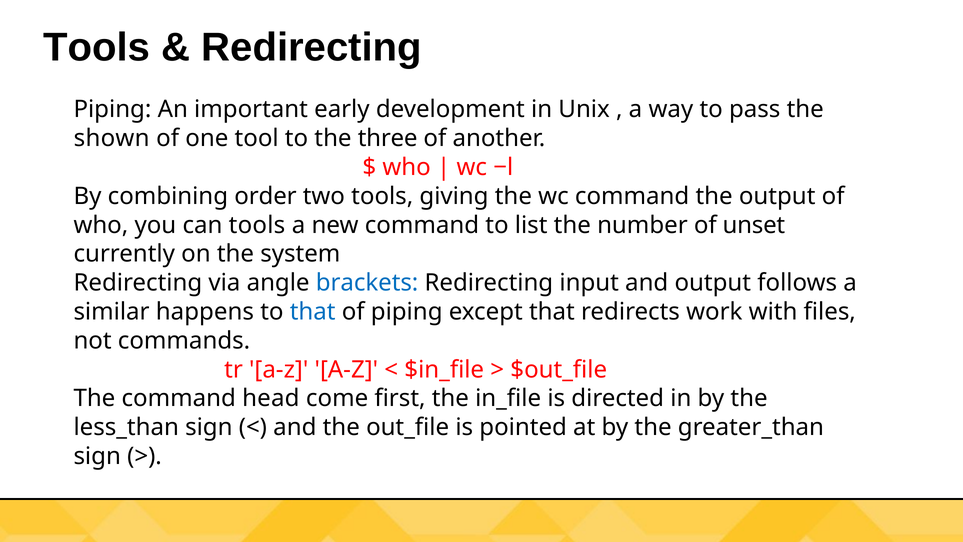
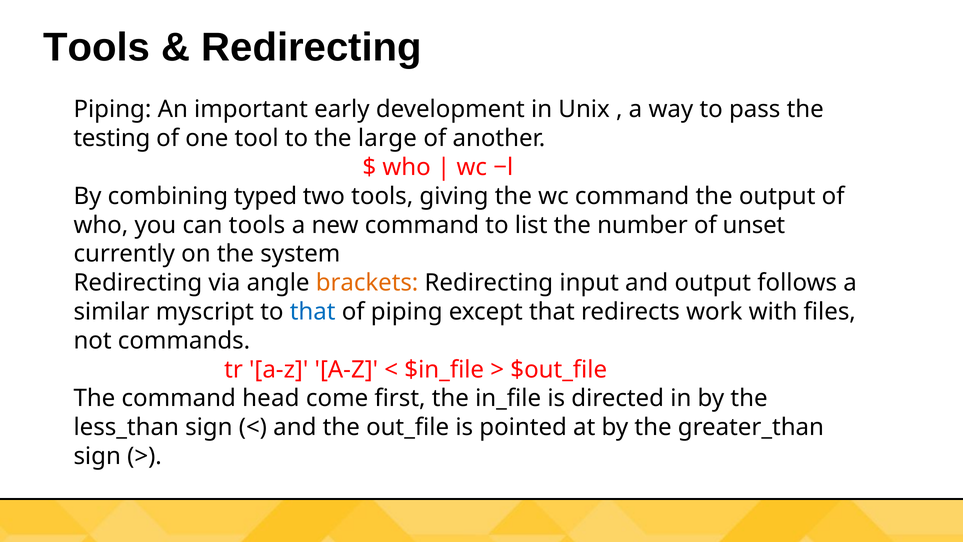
shown: shown -> testing (112, 138)
three: three -> large (387, 138)
order: order -> typed (266, 196)
brackets colour: blue -> orange (367, 283)
happens: happens -> myscript (205, 312)
